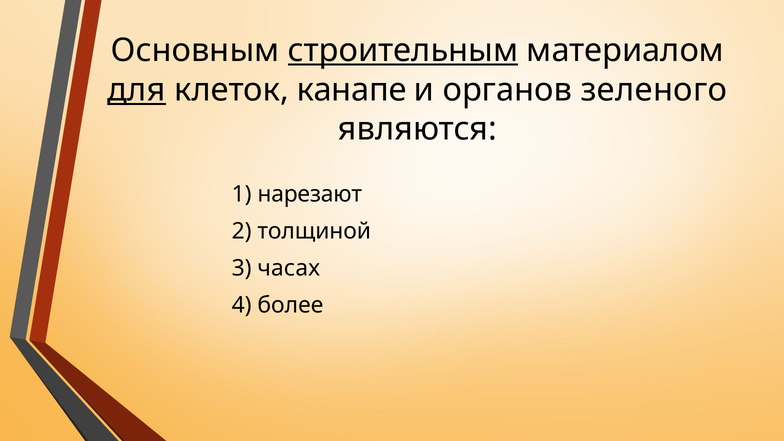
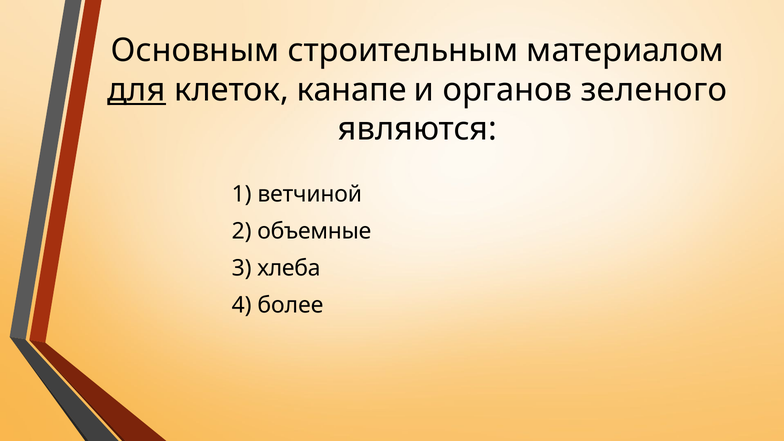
строительным underline: present -> none (403, 51)
нарезают: нарезают -> ветчиной (310, 194)
толщиной: толщиной -> объемные (314, 231)
часах: часах -> хлеба (289, 268)
